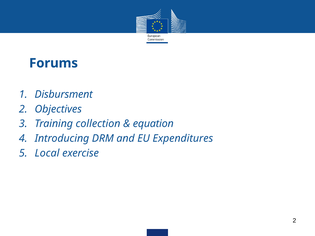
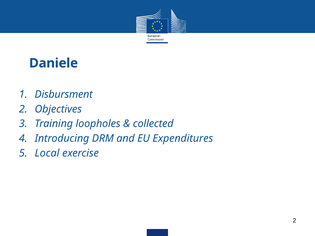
Forums: Forums -> Daniele (54, 63)
collection: collection -> loopholes (98, 124)
equation: equation -> collected (153, 124)
